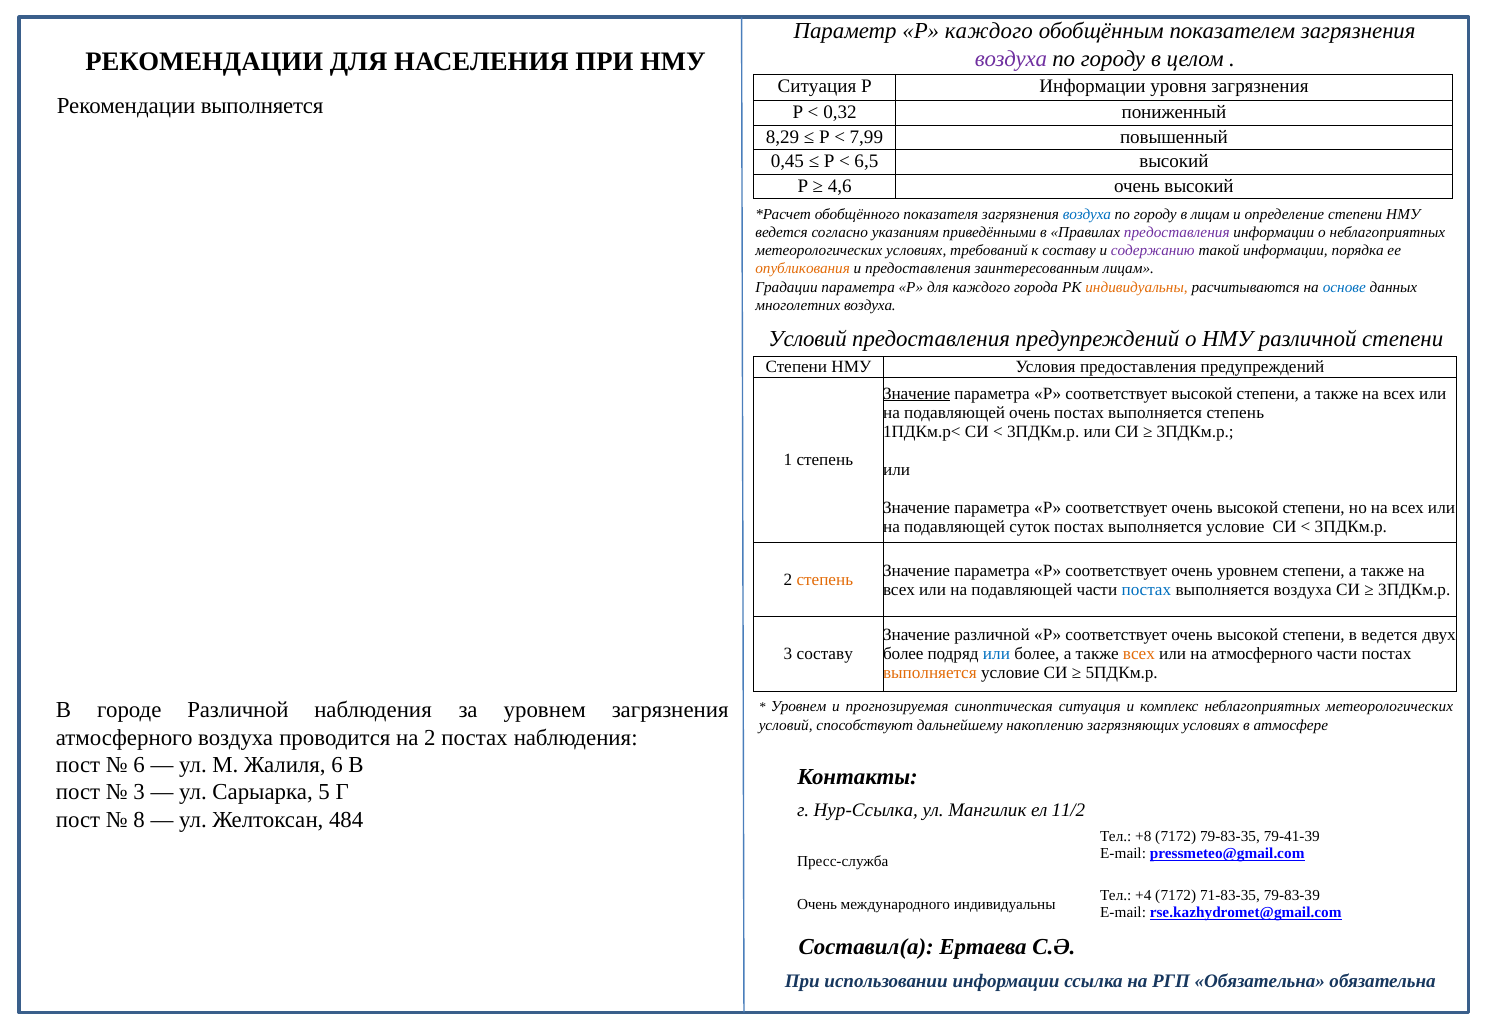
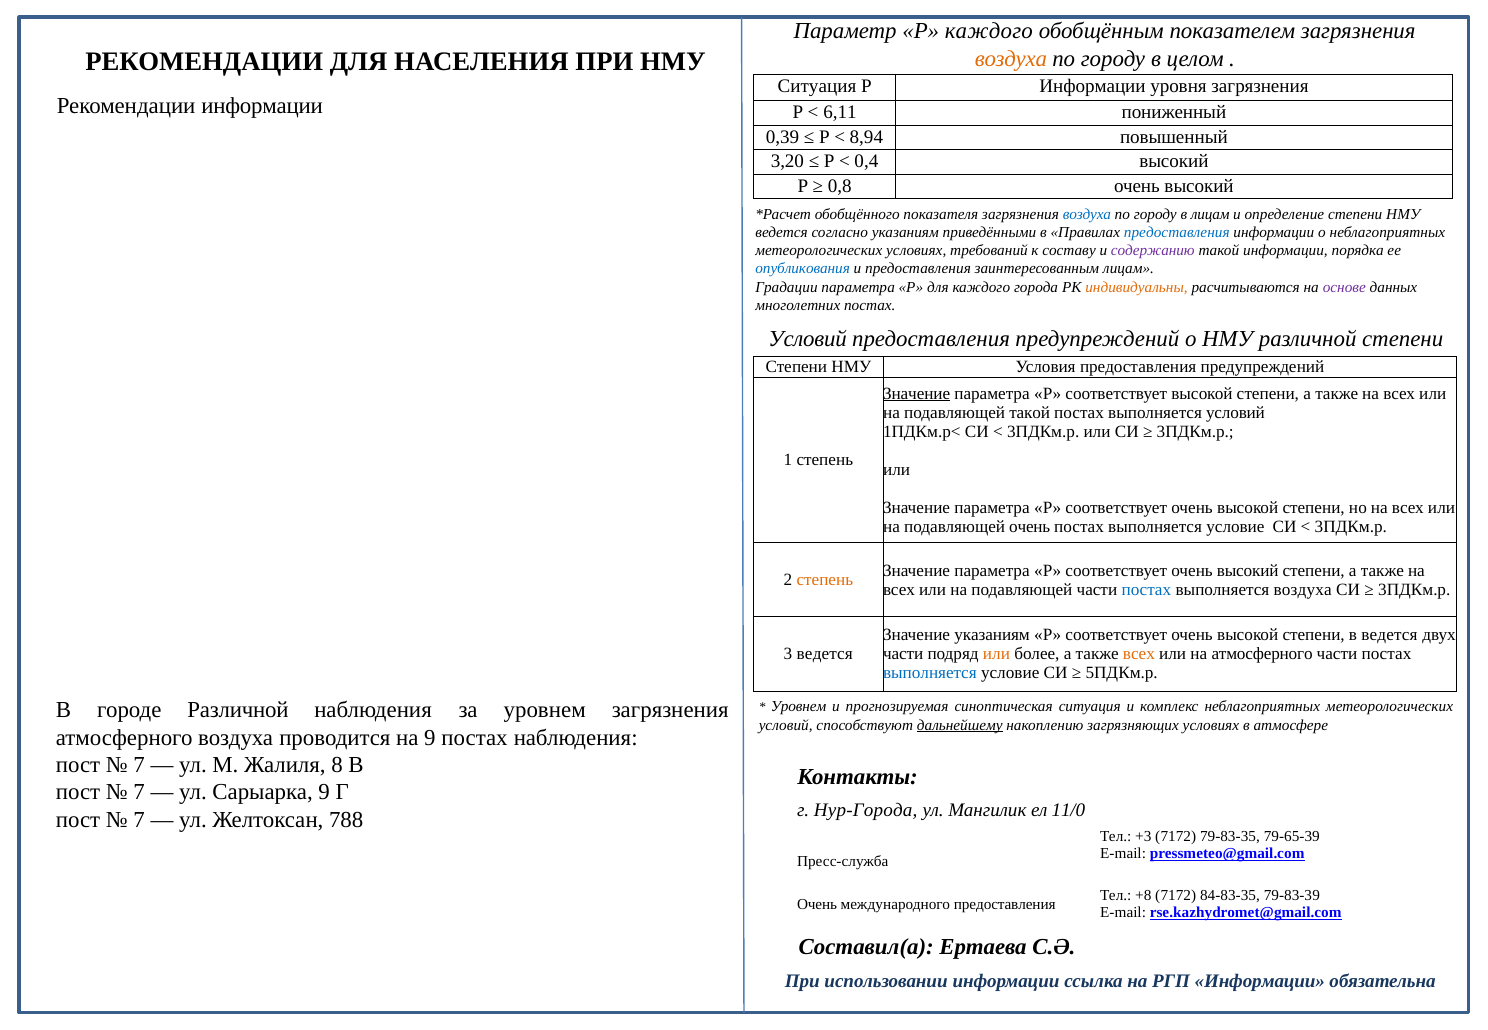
воздуха colour: purple -> orange (1011, 59)
Рекомендации выполняется: выполняется -> информации (262, 105)
0,32: 0,32 -> 6,11 (840, 113)
8,29: 8,29 -> 0,39 (783, 137)
7,99: 7,99 -> 8,94 (866, 137)
0,45: 0,45 -> 3,20 (787, 162)
6,5: 6,5 -> 0,4 (866, 162)
4,6: 4,6 -> 0,8 (840, 186)
предоставления colour: purple -> blue (1177, 232)
опубликования colour: orange -> blue (803, 269)
основе colour: blue -> purple (1344, 287)
многолетних воздуха: воздуха -> постах (870, 305)
подавляющей очень: очень -> такой (1030, 412)
выполняется степень: степень -> условий (1236, 412)
подавляющей суток: суток -> очень (1030, 527)
соответствует очень уровнем: уровнем -> высокий (1248, 570)
Значение различной: различной -> указаниям (992, 635)
3 составу: составу -> ведется (825, 654)
более: более -> части (903, 654)
или colour: blue -> orange (996, 654)
выполняется colour: orange -> blue (930, 673)
дальнейшему underline: none -> present (960, 725)
на 2: 2 -> 9 (430, 738)
6: 6 -> 7 (139, 765)
Жалиля 6: 6 -> 8 (337, 765)
3: 3 -> 7 (139, 793)
Сарыарка 5: 5 -> 9 (324, 793)
Нур-Ссылка: Нур-Ссылка -> Нур-Города (866, 811)
11/2: 11/2 -> 11/0 (1068, 811)
8: 8 -> 7 (139, 820)
484: 484 -> 788 (346, 820)
+8: +8 -> +3 (1143, 836)
79-41-39: 79-41-39 -> 79-65-39 (1292, 836)
+4: +4 -> +8 (1143, 896)
71-83-35: 71-83-35 -> 84-83-35 (1230, 896)
международного индивидуальны: индивидуальны -> предоставления (1005, 904)
РГП Обязательна: Обязательна -> Информации (1260, 981)
